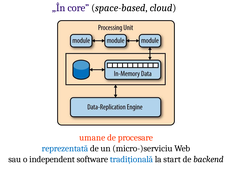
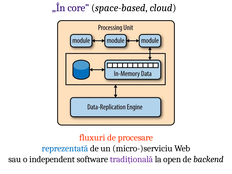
umane: umane -> fluxuri (92, 138)
tradițională colour: blue -> purple (131, 159)
start: start -> open (172, 159)
